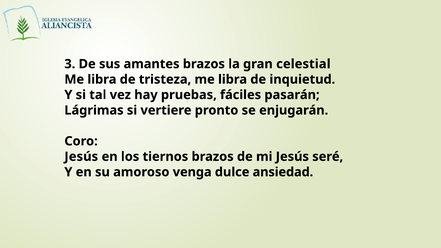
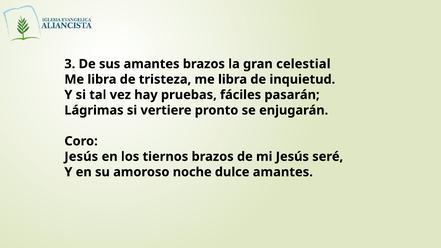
venga: venga -> noche (192, 172)
dulce ansiedad: ansiedad -> amantes (283, 172)
